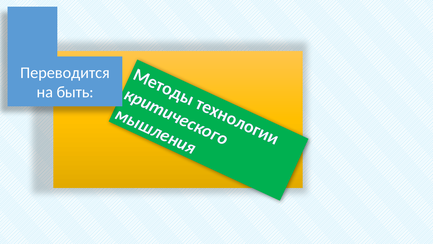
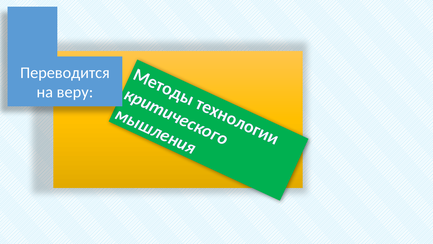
быть: быть -> веру (75, 92)
